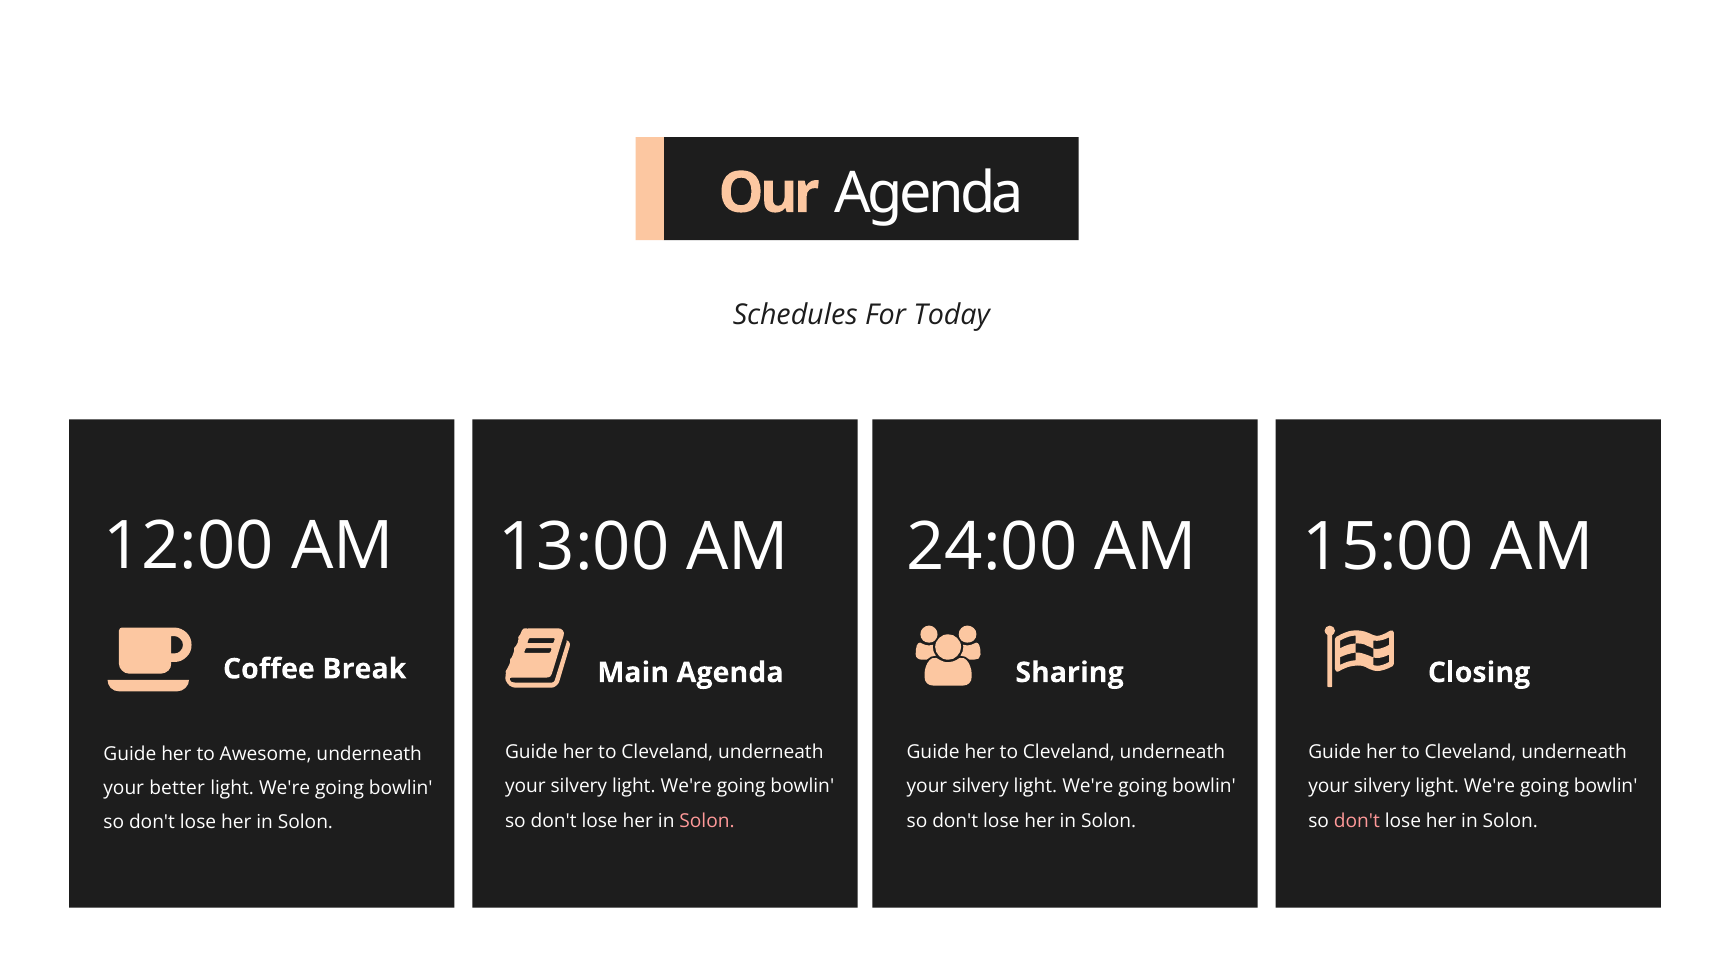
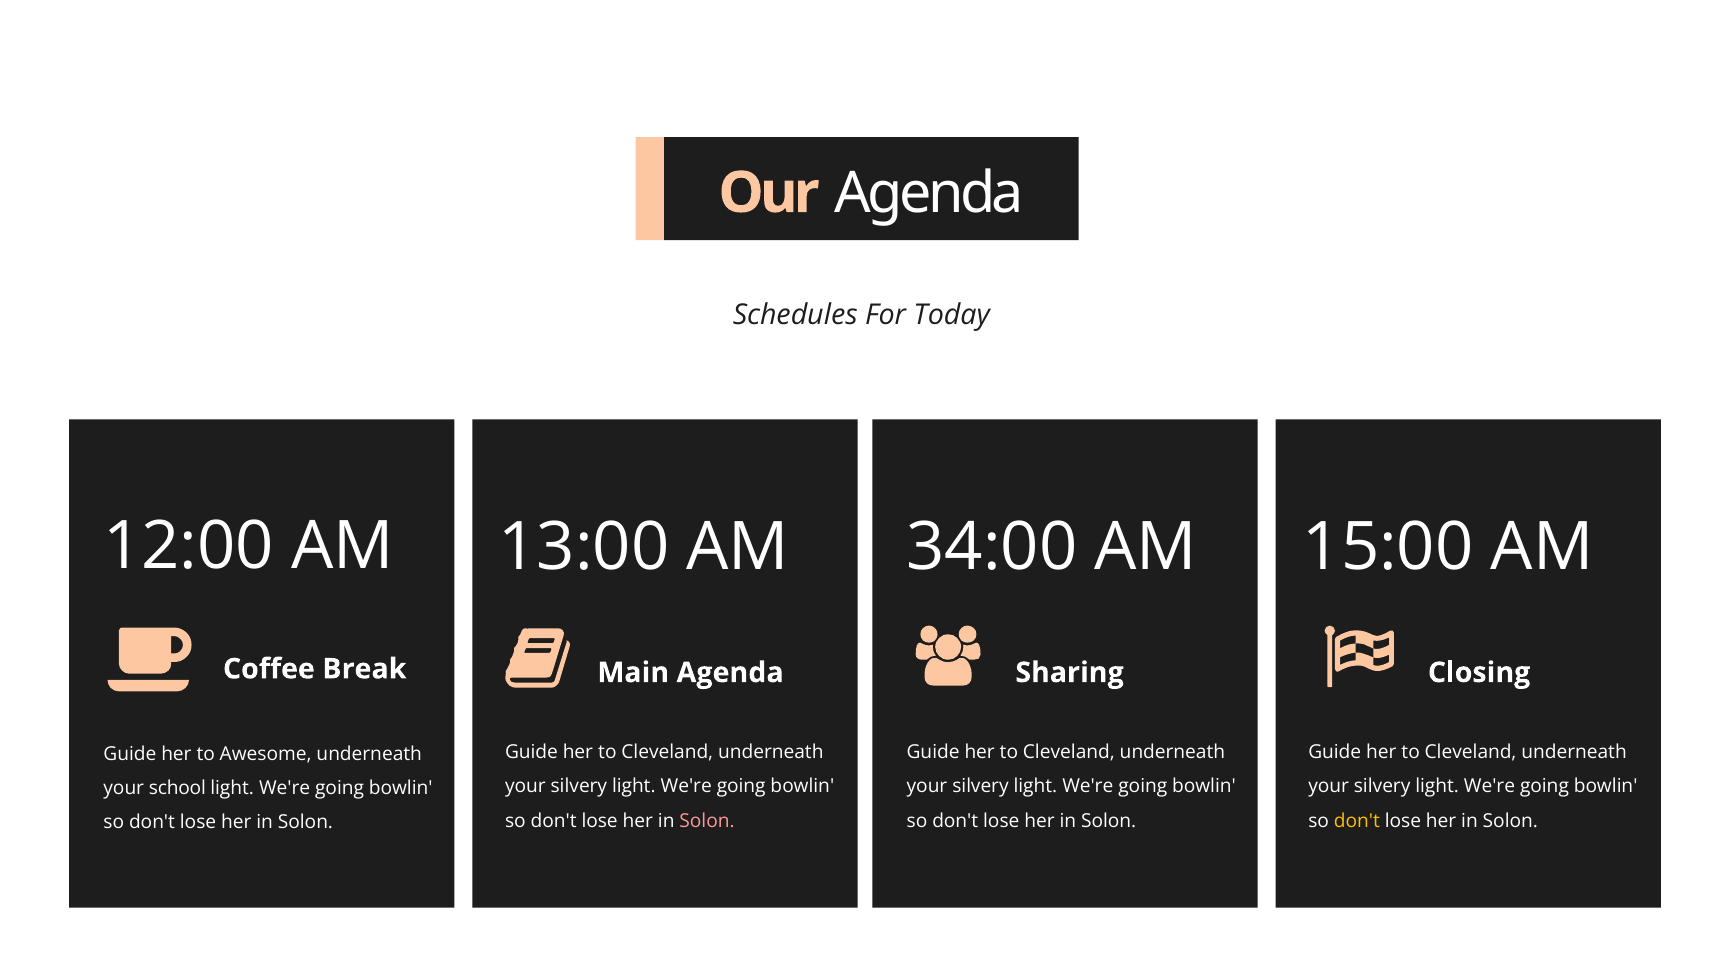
24:00: 24:00 -> 34:00 (992, 547)
better: better -> school (177, 788)
don't colour: pink -> yellow (1357, 821)
